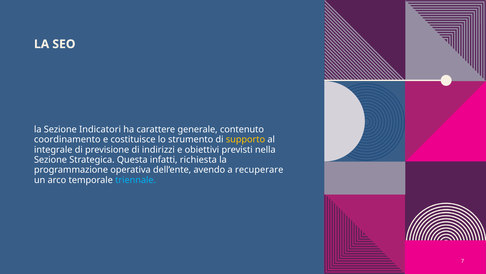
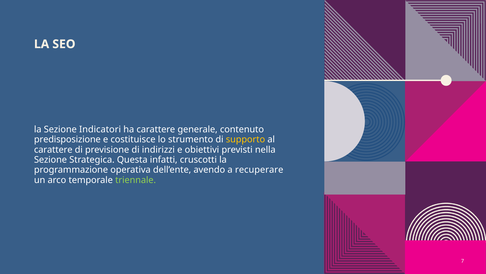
coordinamento: coordinamento -> predisposizione (67, 139)
integrale: integrale -> carattere (53, 149)
richiesta: richiesta -> cruscotti (198, 159)
triennale colour: light blue -> light green (136, 180)
